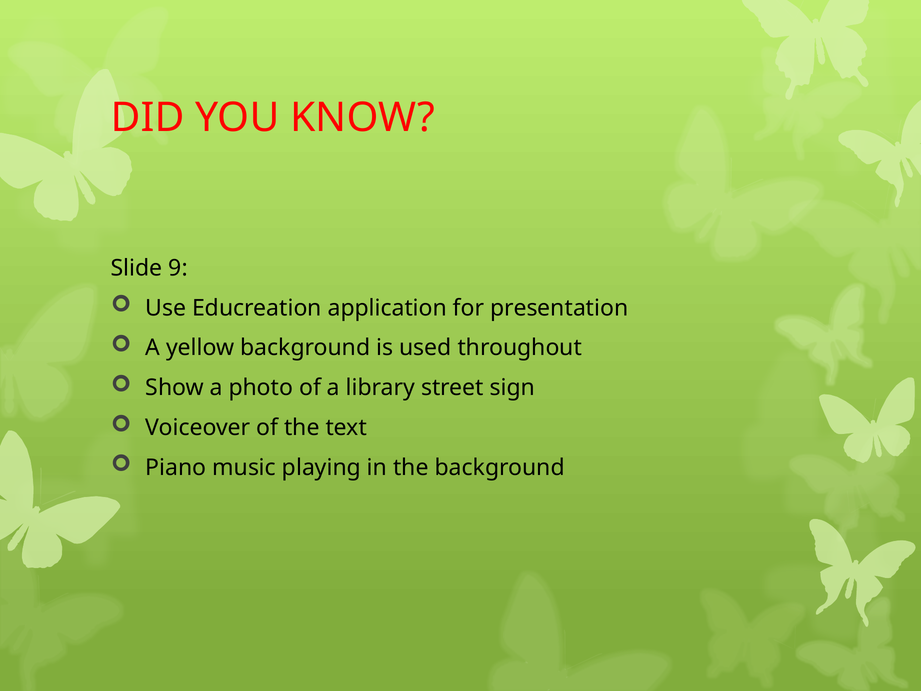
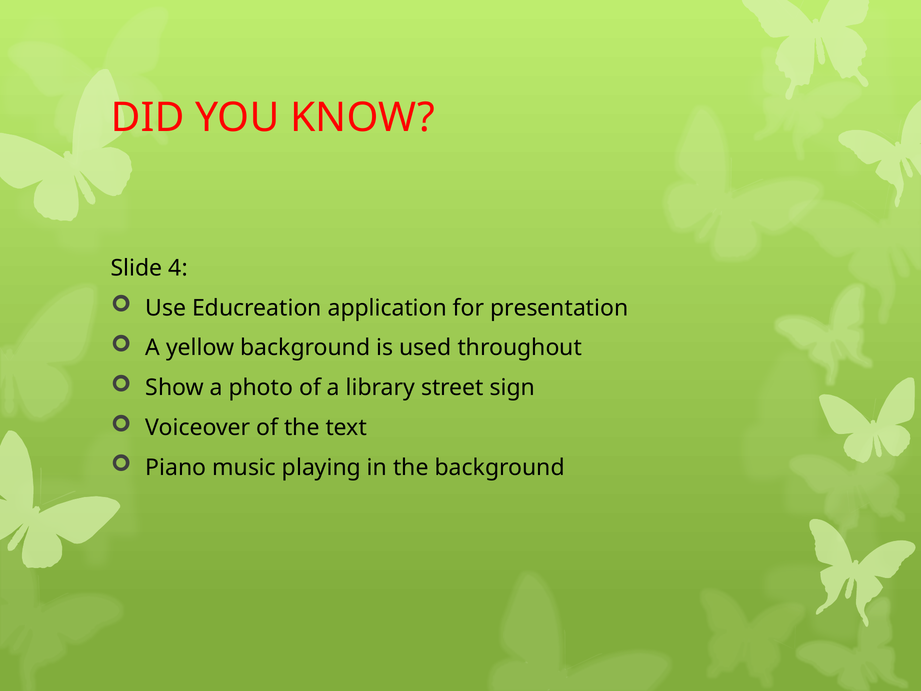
9: 9 -> 4 (178, 268)
